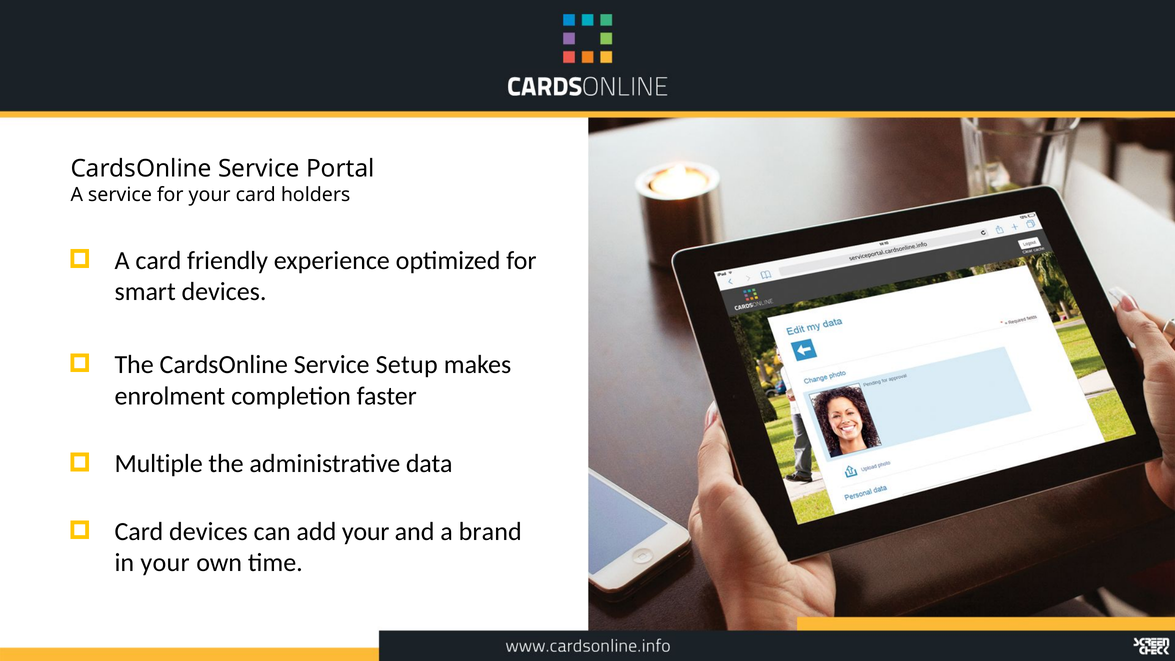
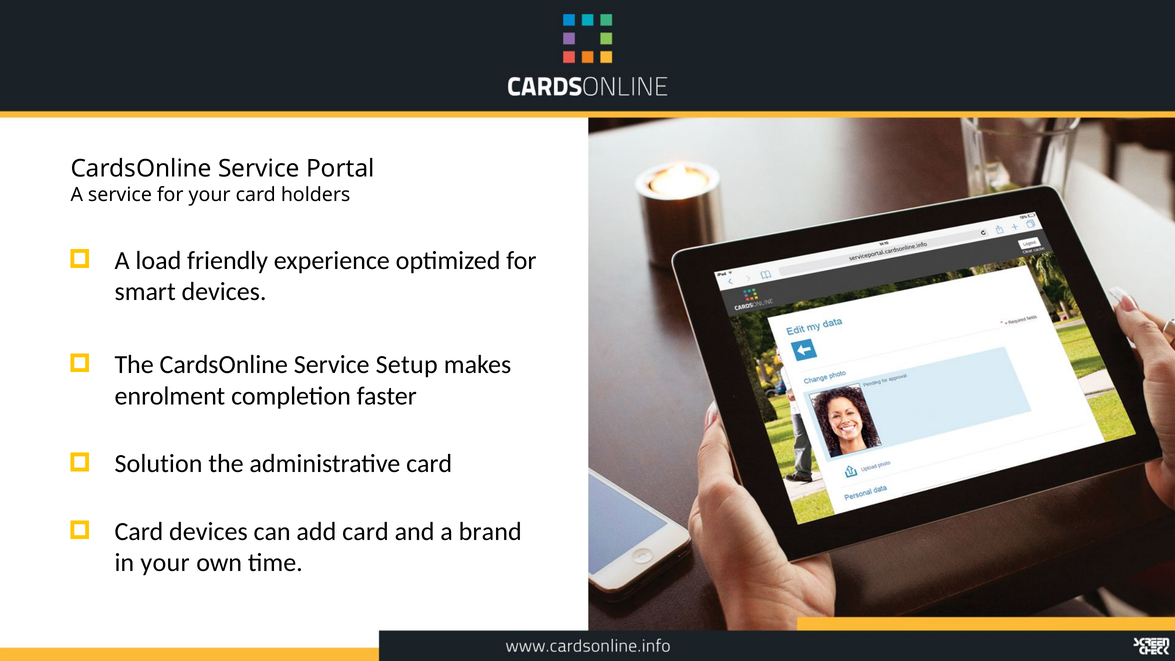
A card: card -> load (158, 260)
Multiple: Multiple -> Solution (159, 464)
administrative data: data -> card (429, 464)
add your: your -> card (365, 531)
